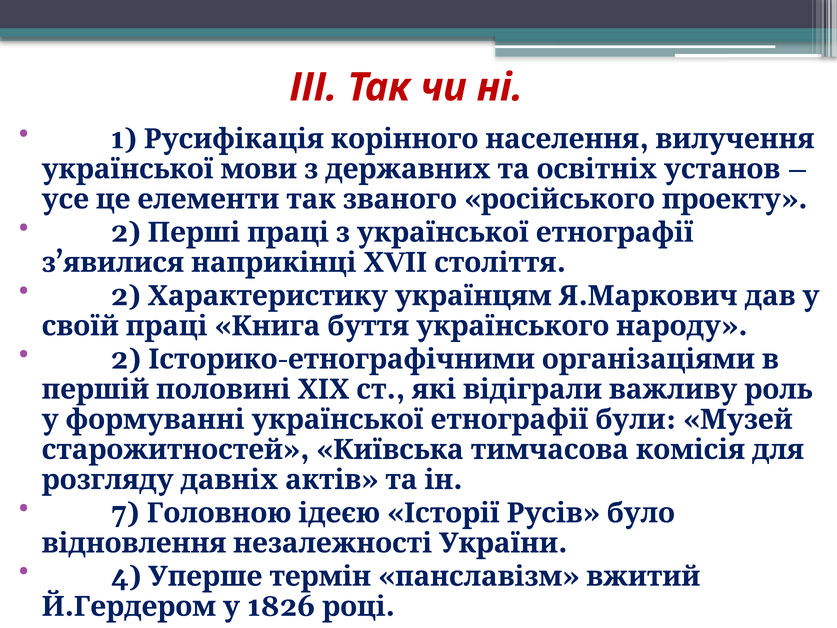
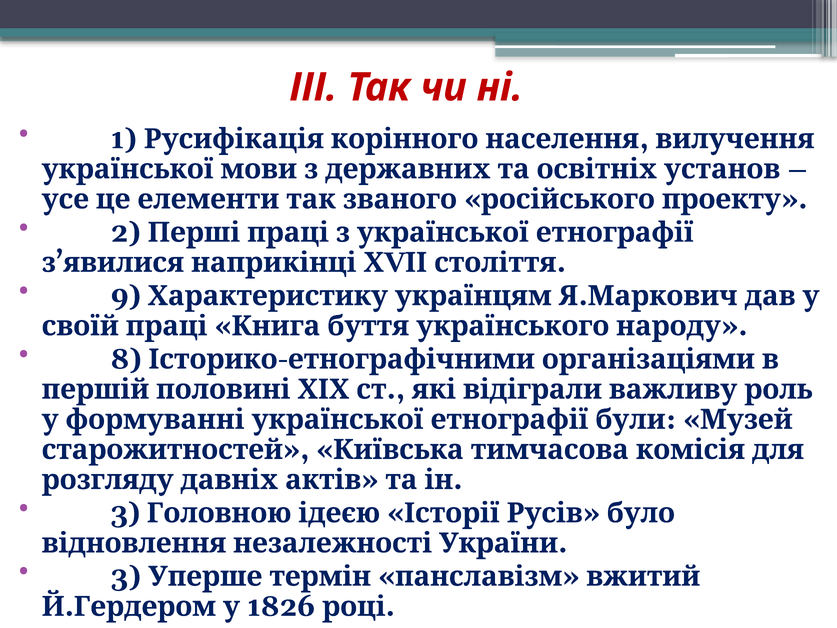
2: 2 -> 9 (126, 296)
2: 2 -> 8 (126, 359)
7: 7 -> 3 (125, 513)
4: 4 -> 3 (126, 576)
